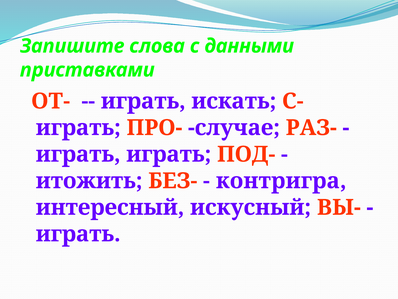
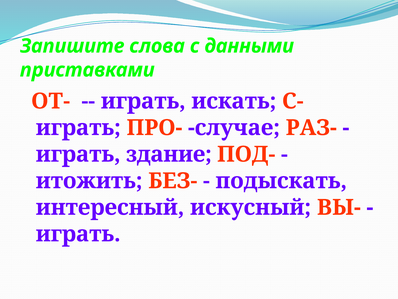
играть играть: играть -> здание (169, 154)
контригра: контригра -> подыскать (281, 181)
